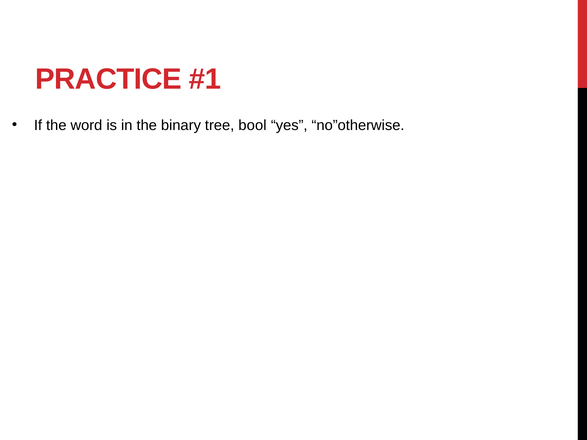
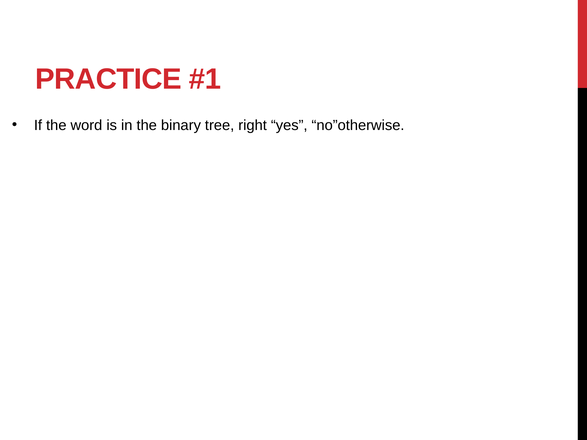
bool: bool -> right (253, 125)
